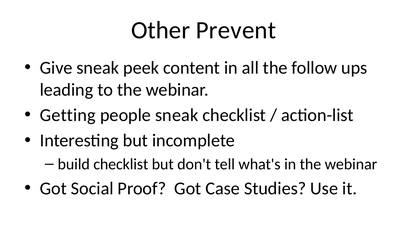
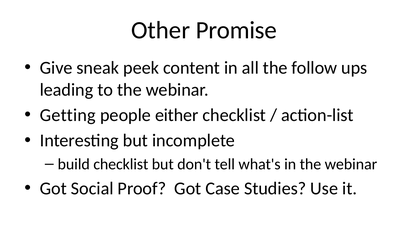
Prevent: Prevent -> Promise (236, 30)
people sneak: sneak -> either (177, 115)
